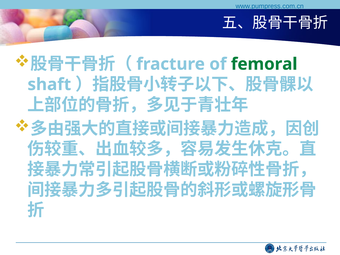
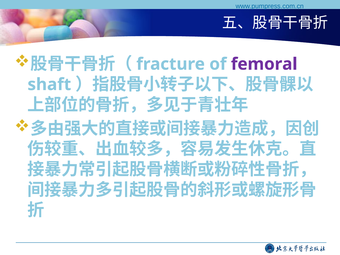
femoral colour: green -> purple (264, 64)
